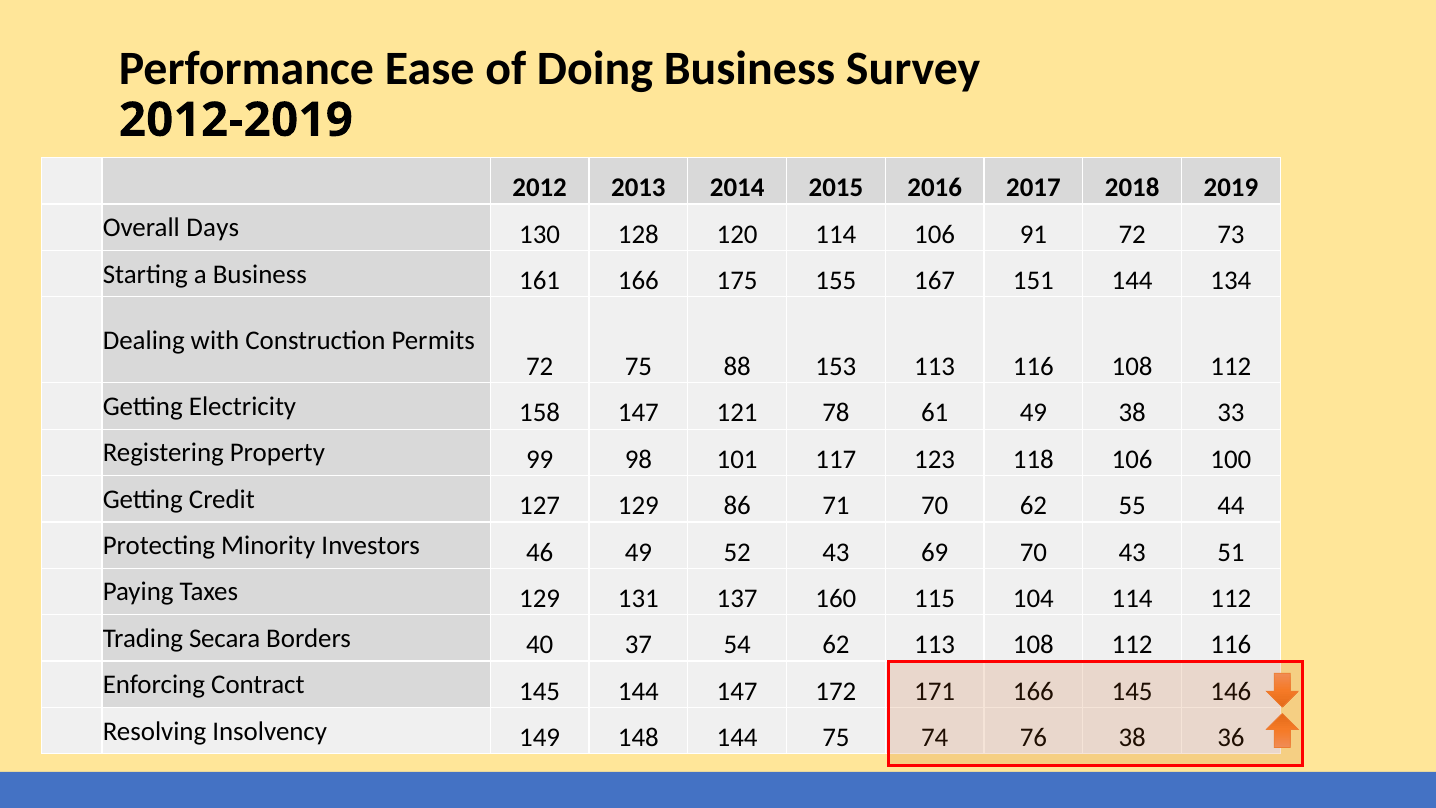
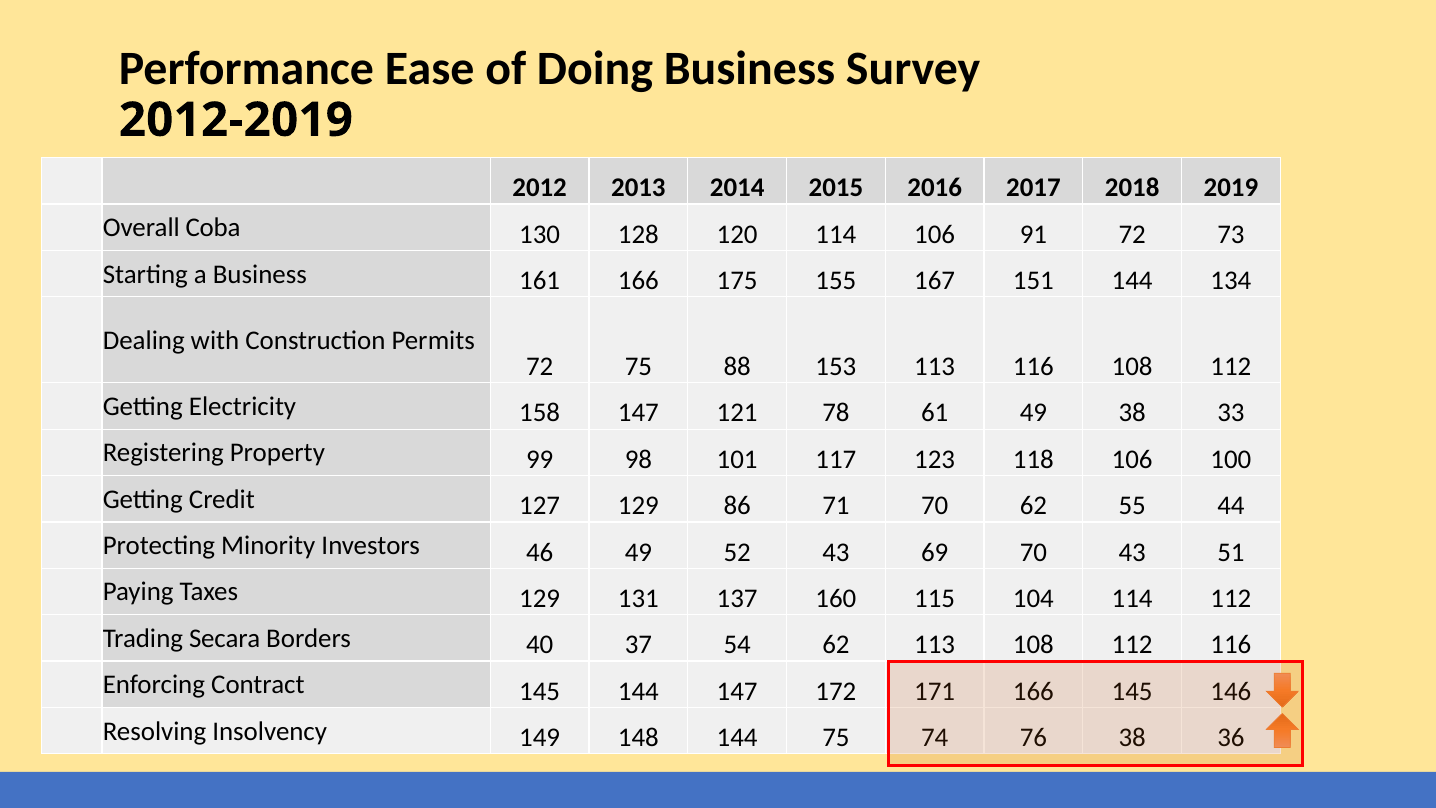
Days: Days -> Coba (213, 228)
